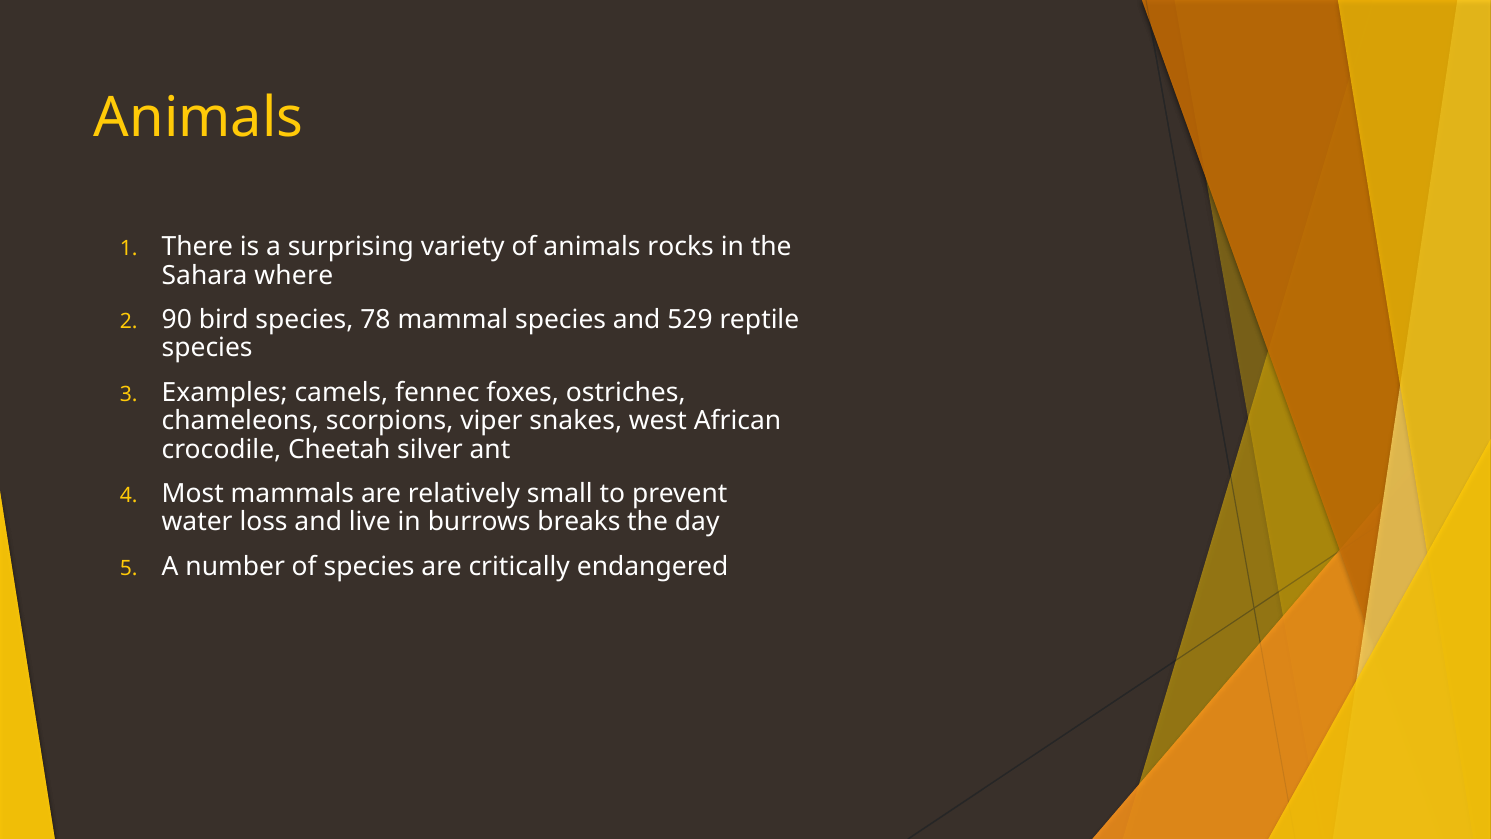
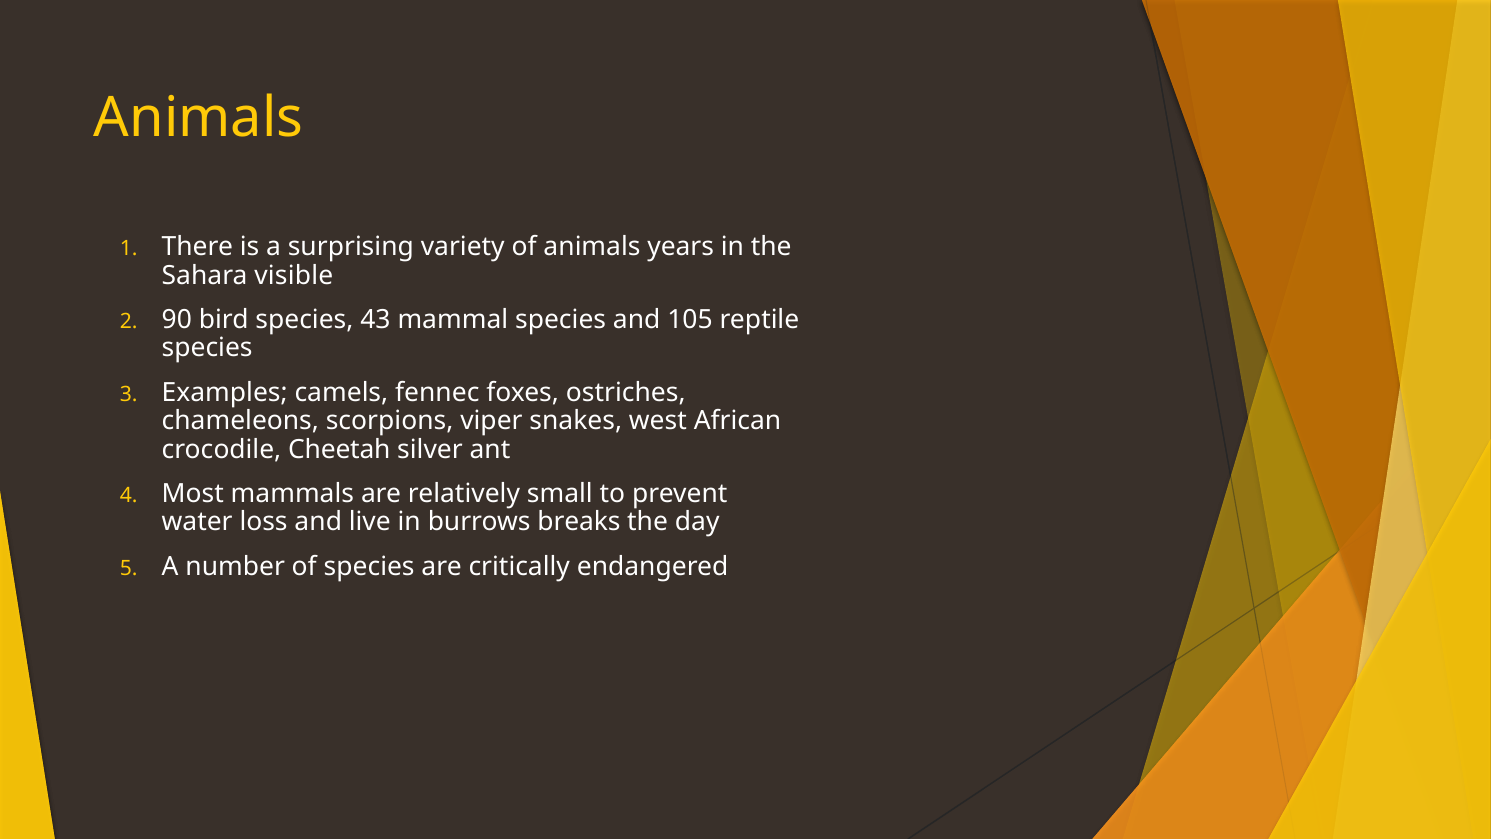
rocks: rocks -> years (681, 247)
where: where -> visible (294, 275)
78: 78 -> 43 (375, 319)
529: 529 -> 105 (690, 319)
